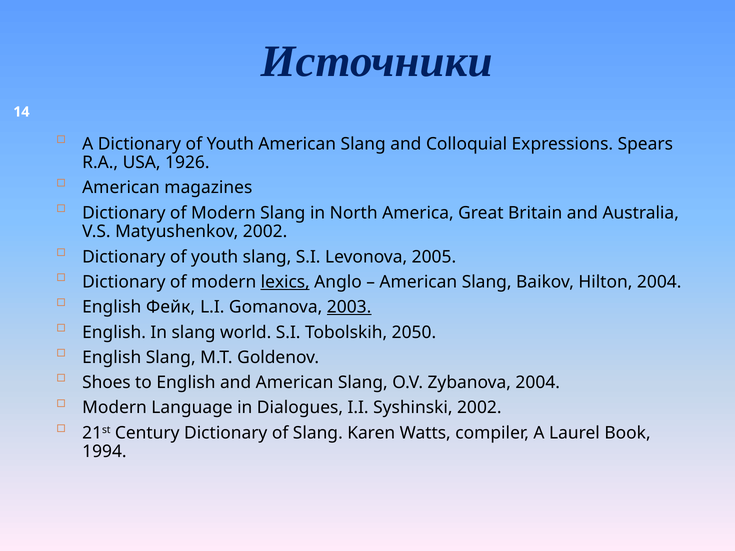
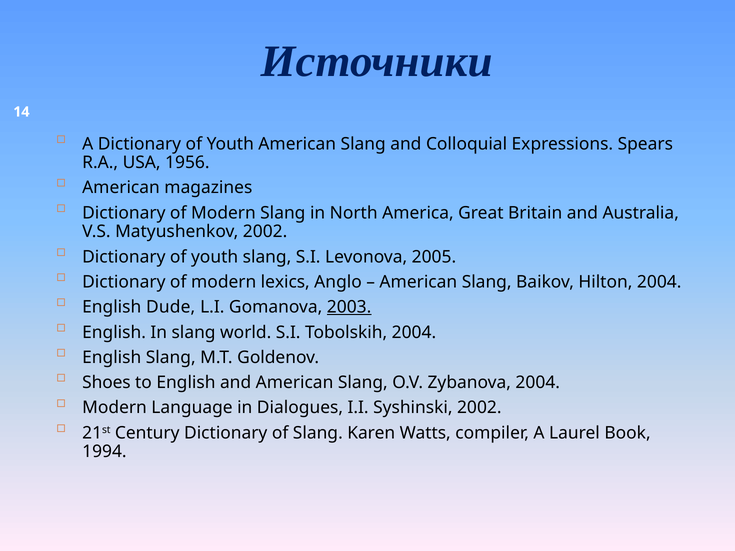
1926: 1926 -> 1956 (187, 163)
lexics underline: present -> none (285, 282)
Фейк: Фейк -> Dude (171, 307)
Tobolskih 2050: 2050 -> 2004 (414, 332)
